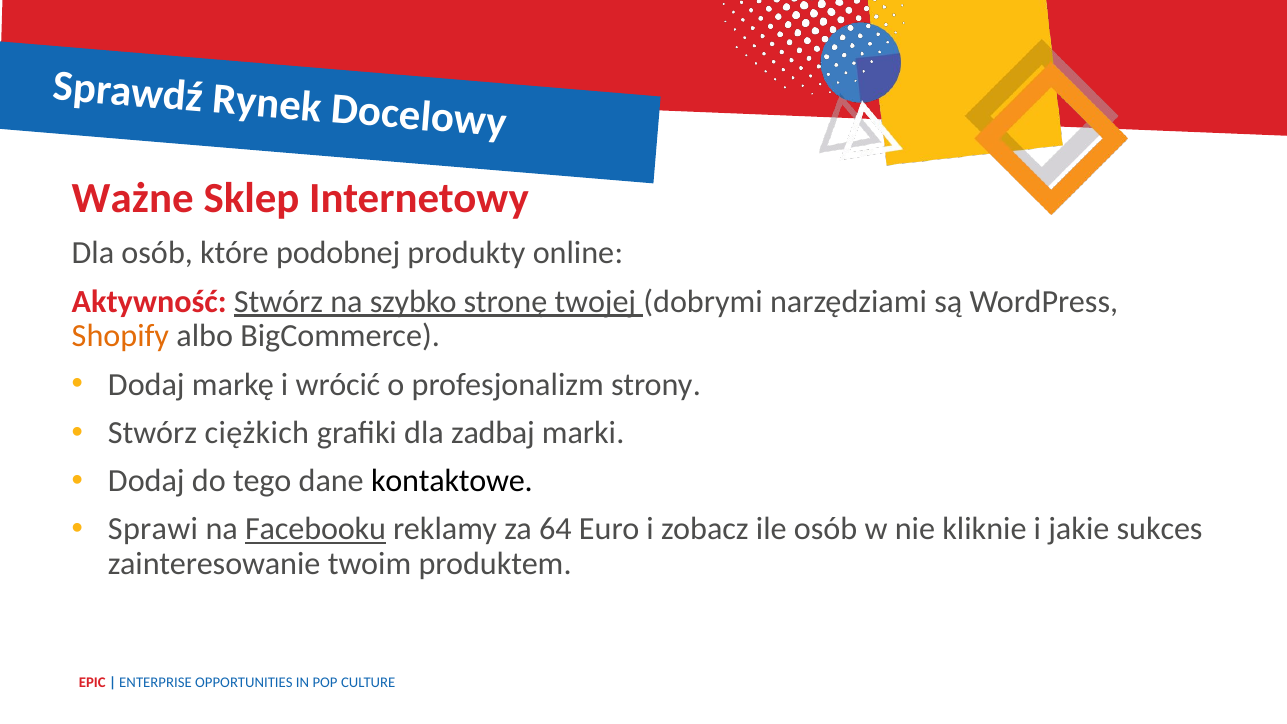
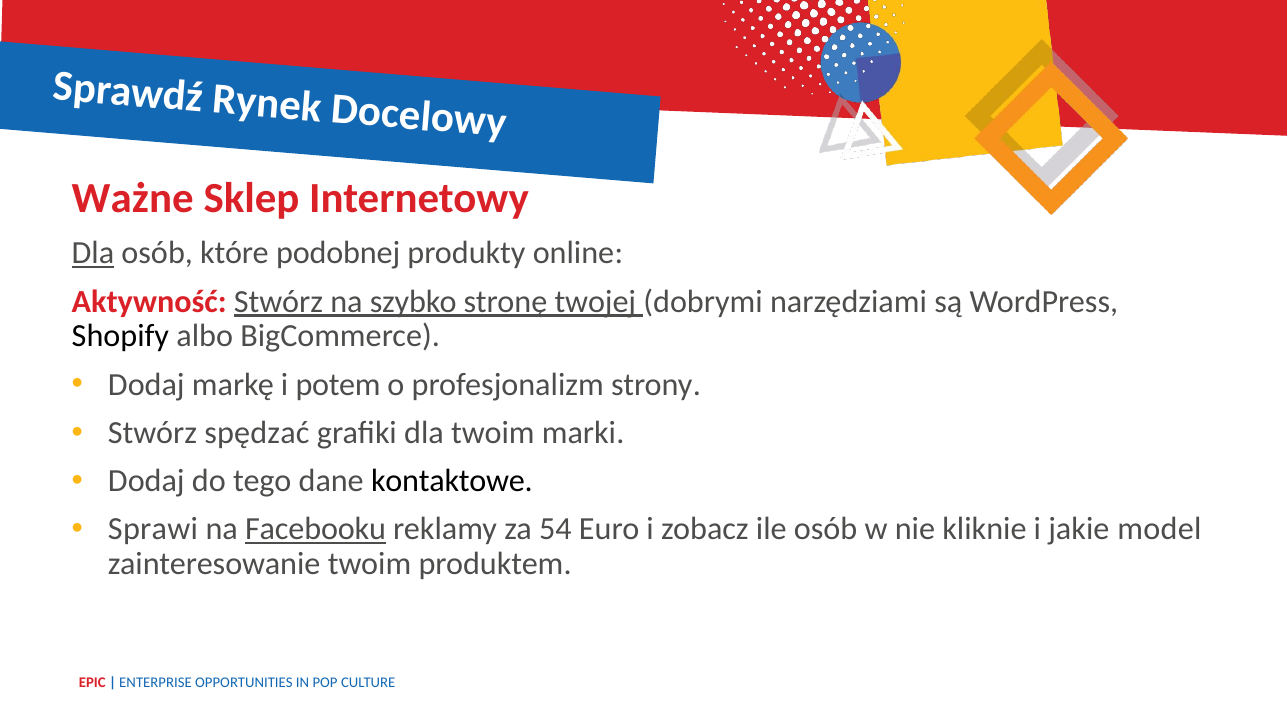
Dla underline: none -> present (93, 253)
Shopify colour: orange -> black (120, 336)
wrócić: wrócić -> potem (338, 384)
ciężkich: ciężkich -> spędzać (257, 433)
dla zadbaj: zadbaj -> twoim (493, 433)
64: 64 -> 54 (555, 529)
sukces: sukces -> model (1159, 529)
